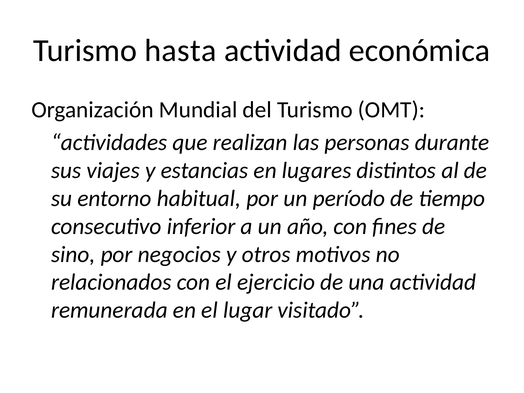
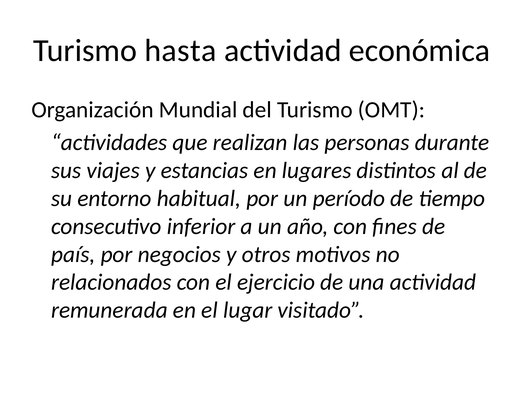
sino: sino -> país (73, 254)
